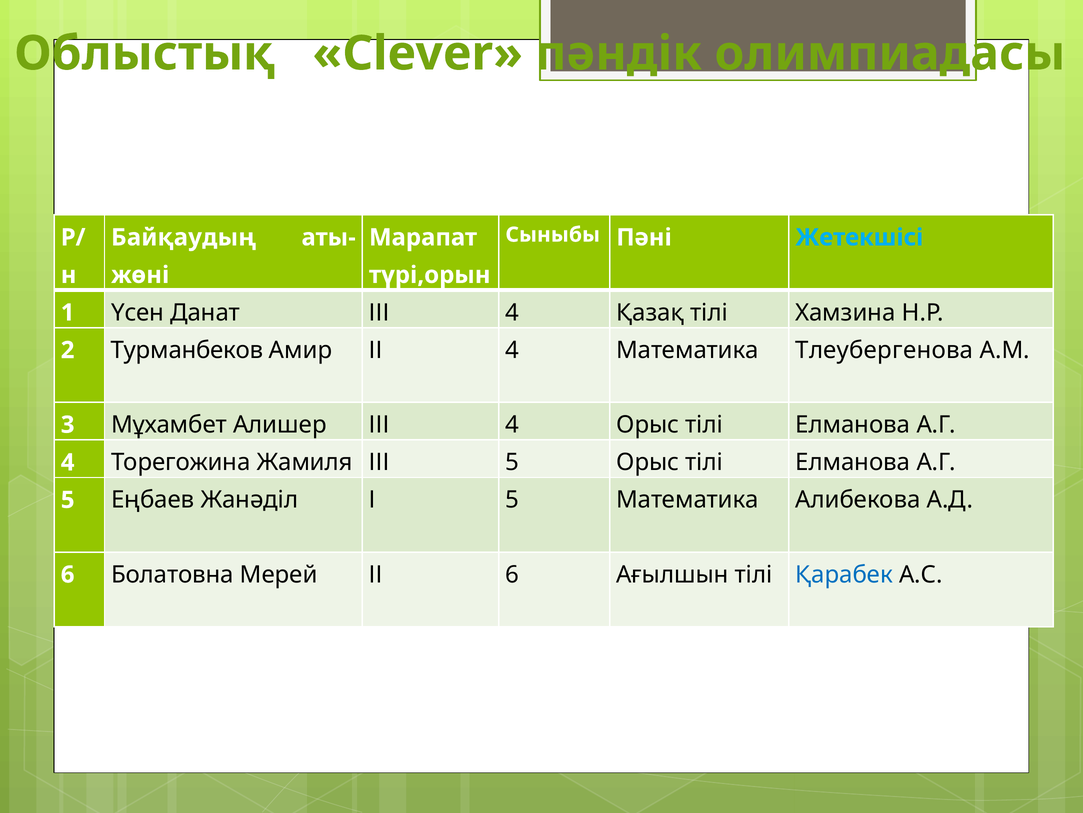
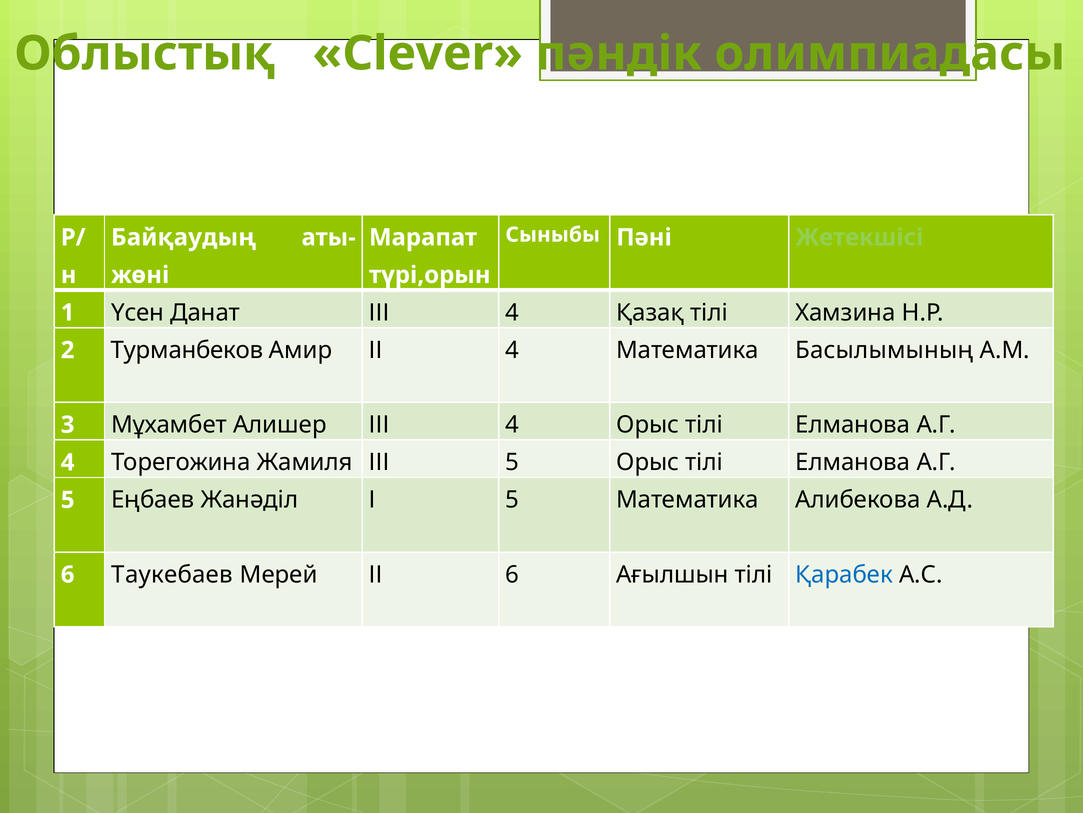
Жетекшісі colour: light blue -> light green (859, 237)
Тлеубергенова: Тлеубергенова -> Басылымының (884, 350)
Болатовна: Болатовна -> Таукебаев (172, 574)
